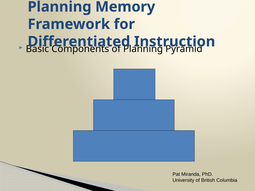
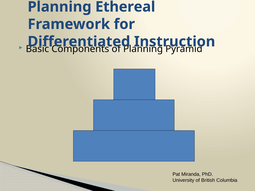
Memory: Memory -> Ethereal (125, 7)
